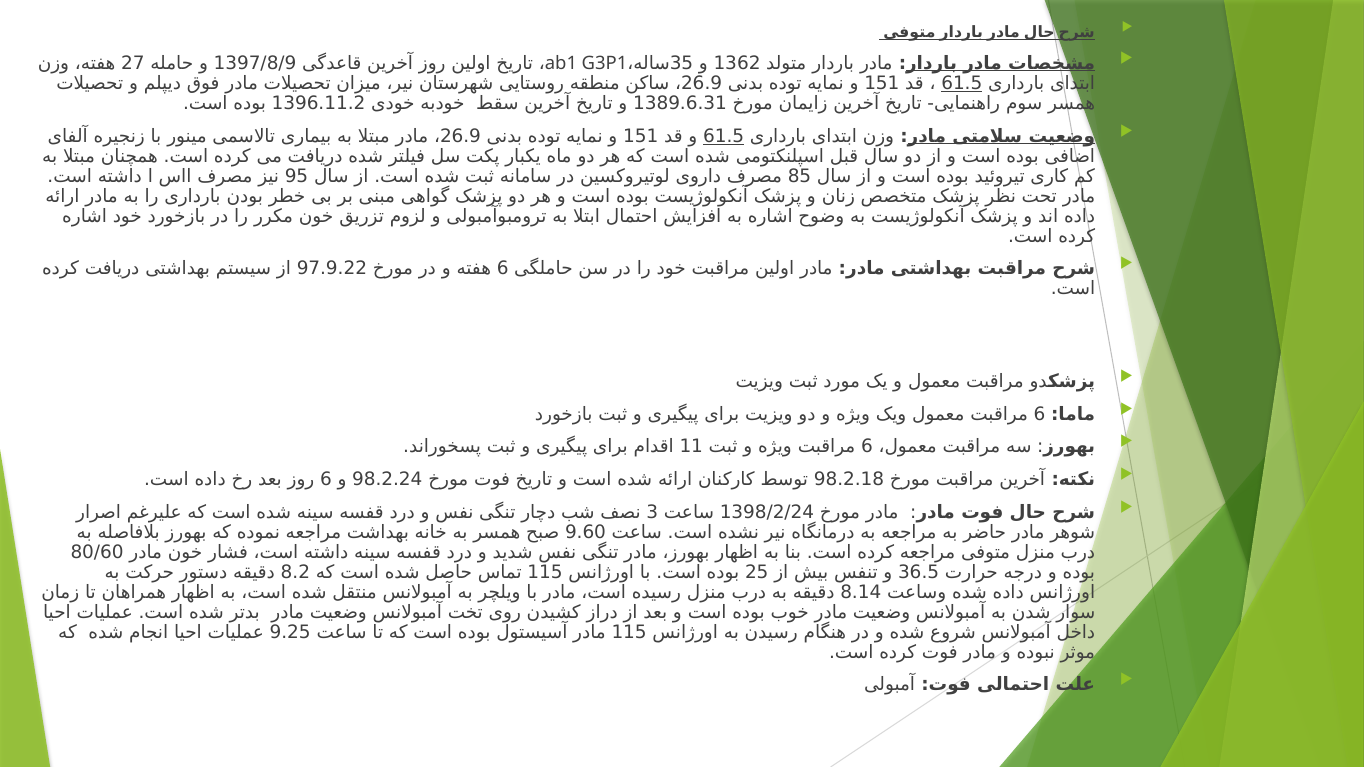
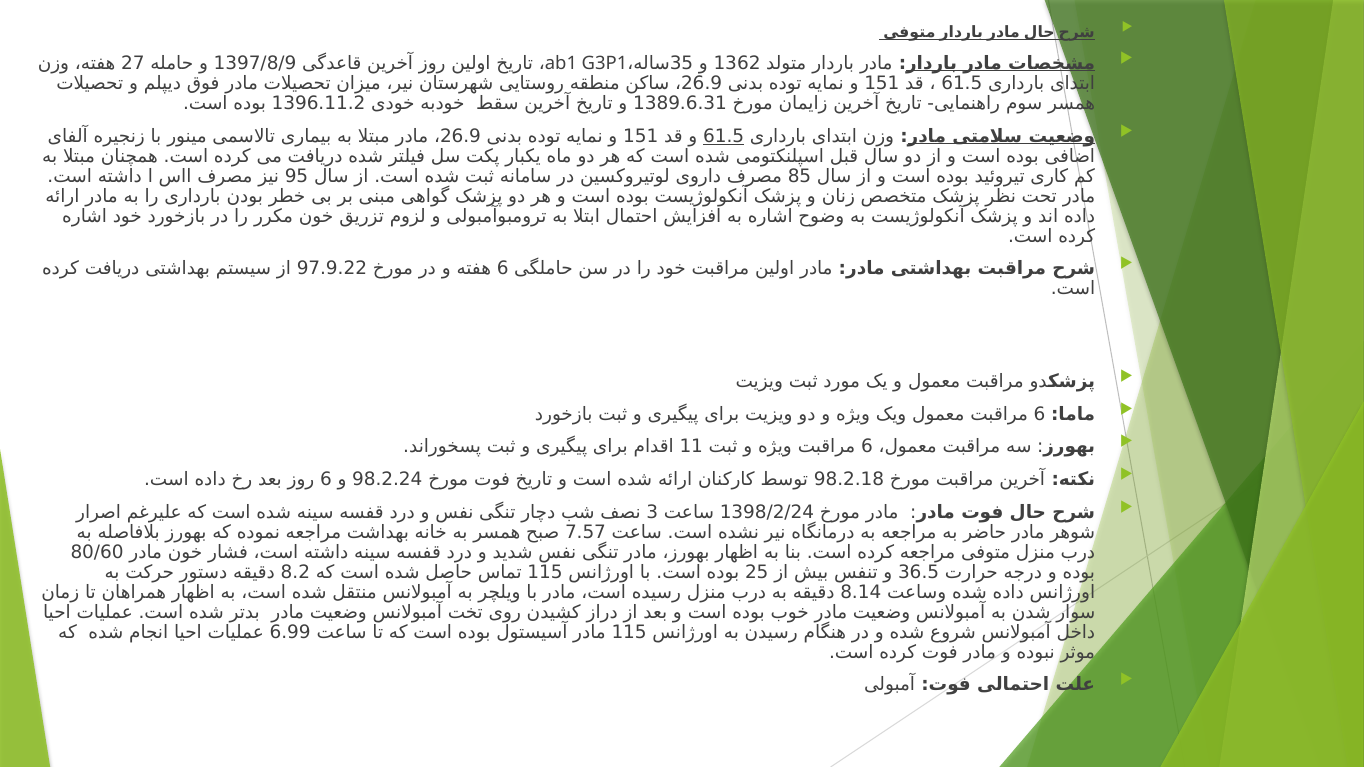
61.5 underline: present -> none (962, 83)
9.60: 9.60 -> 7.57 (586, 532)
9.25: 9.25 -> 6.99 (290, 632)
